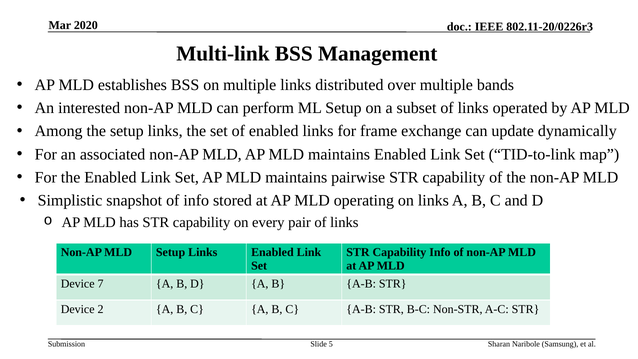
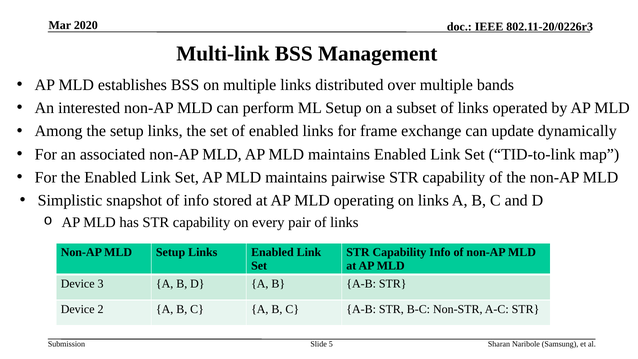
7: 7 -> 3 (101, 284)
